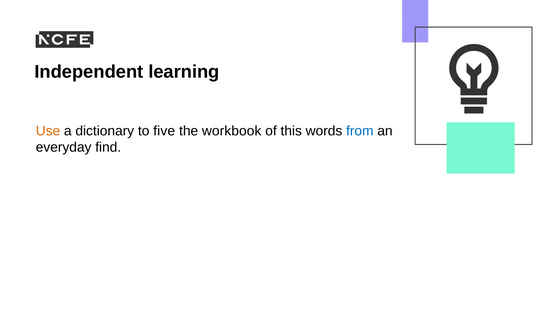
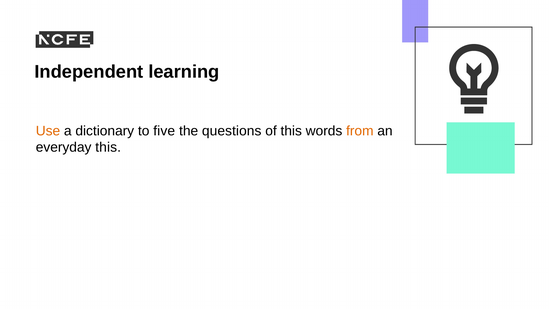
workbook: workbook -> questions (232, 131)
from colour: blue -> orange (360, 131)
everyday find: find -> this (108, 147)
